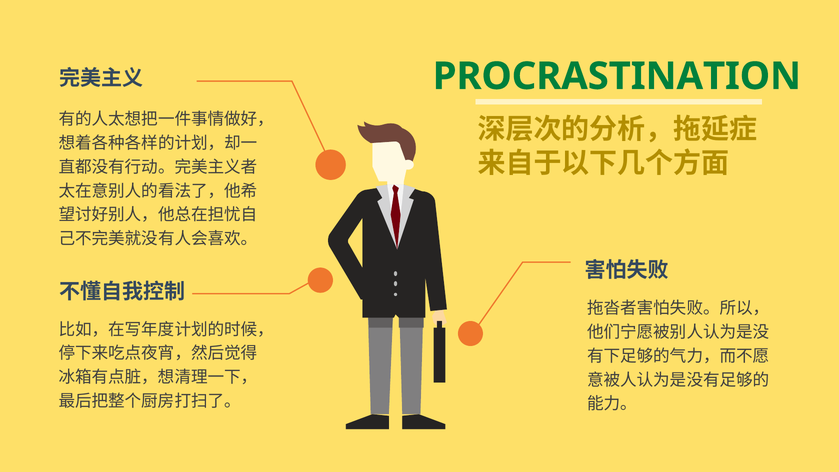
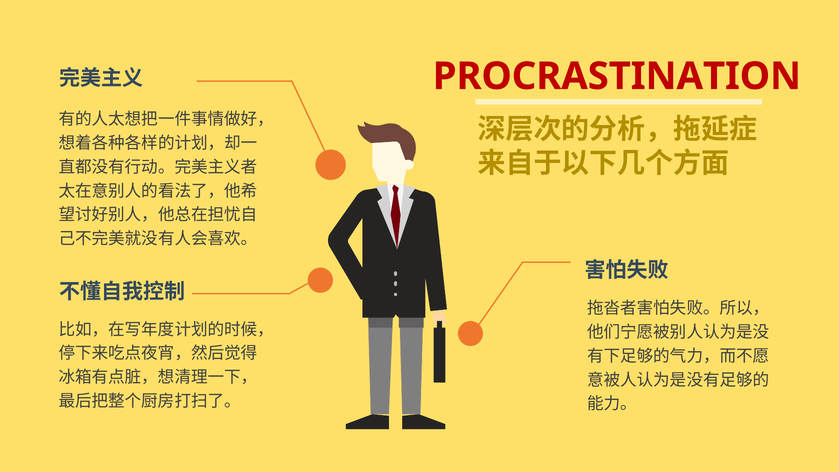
PROCRASTINATION colour: green -> red (617, 76)
